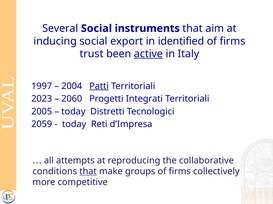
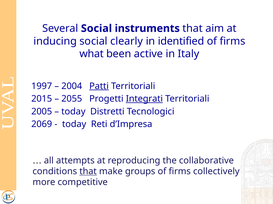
export: export -> clearly (127, 41)
trust: trust -> what (92, 54)
active underline: present -> none (148, 54)
2023: 2023 -> 2015 (42, 99)
2060: 2060 -> 2055 (72, 99)
Integrati underline: none -> present (144, 99)
2059: 2059 -> 2069 (42, 125)
